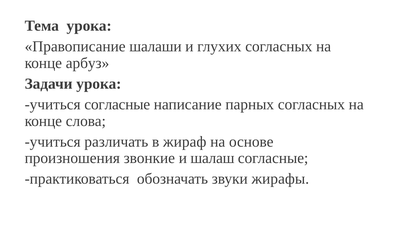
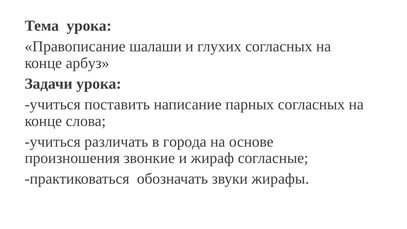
учиться согласные: согласные -> поставить (117, 104)
жираф: жираф -> города (185, 142)
шалаш: шалаш -> жираф (212, 158)
